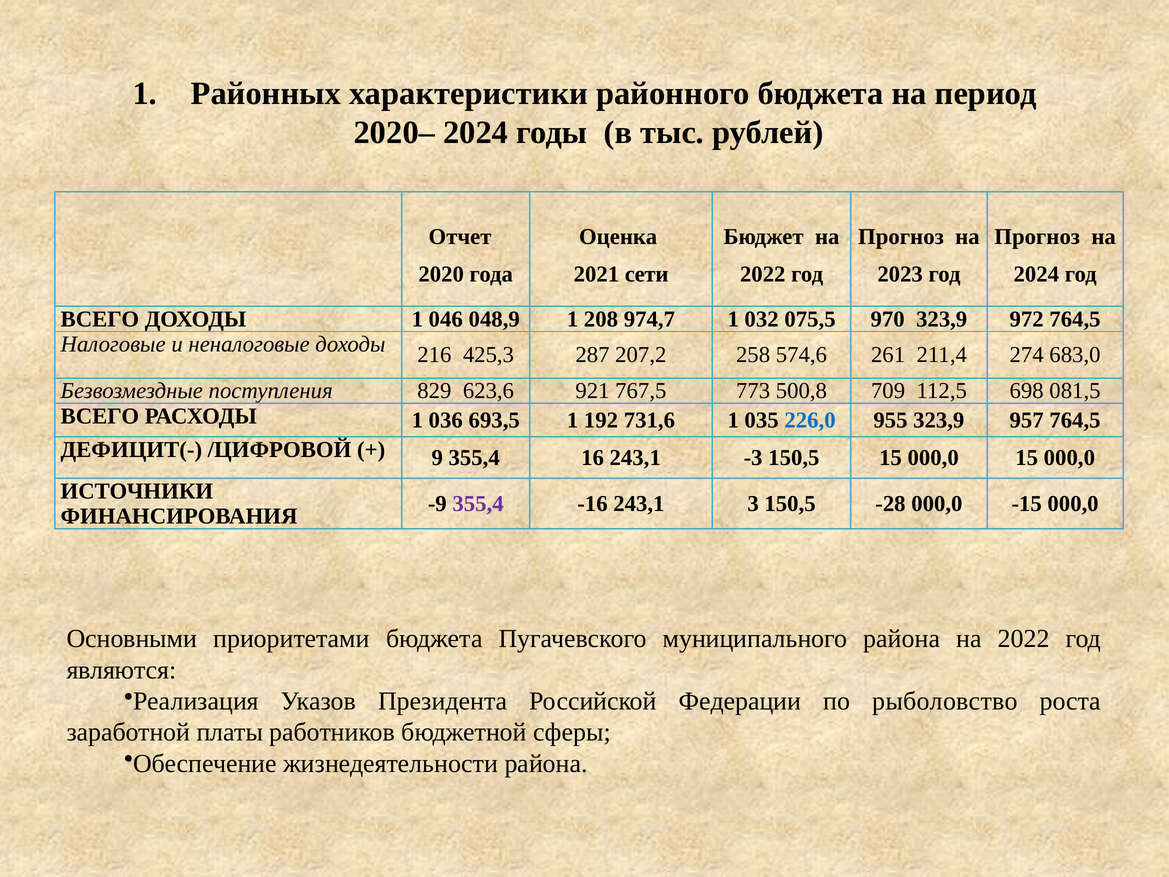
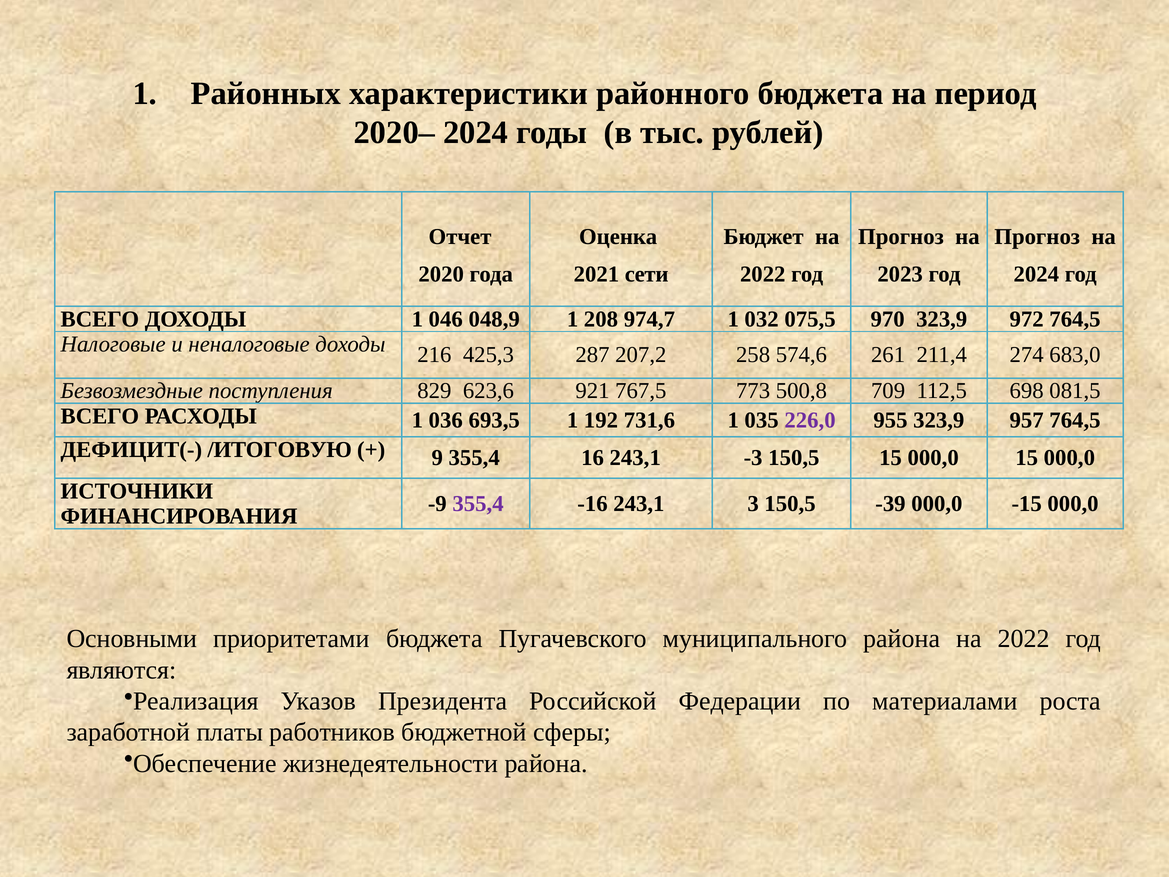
226,0 colour: blue -> purple (810, 420)
/ЦИФРОВОЙ: /ЦИФРОВОЙ -> /ИТОГОВУЮ (280, 450)
-28: -28 -> -39 (890, 503)
рыболовство: рыболовство -> материалами (945, 701)
